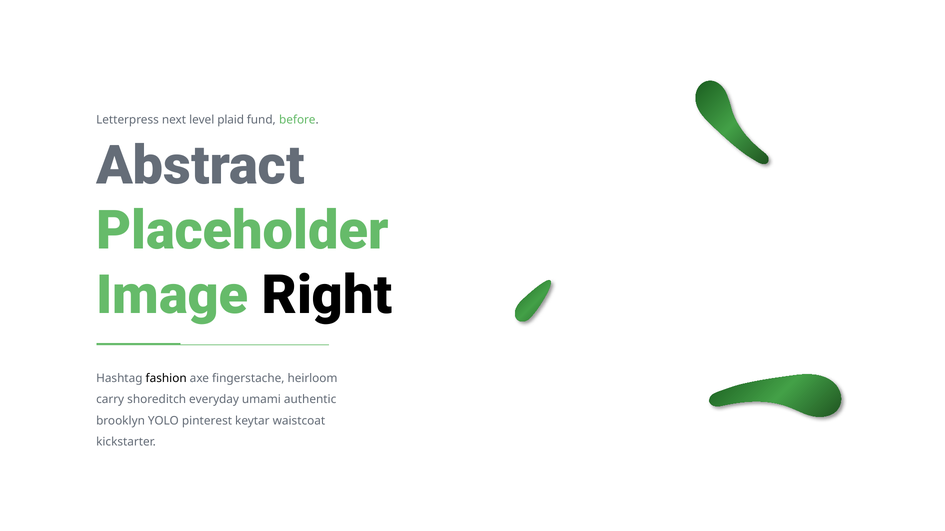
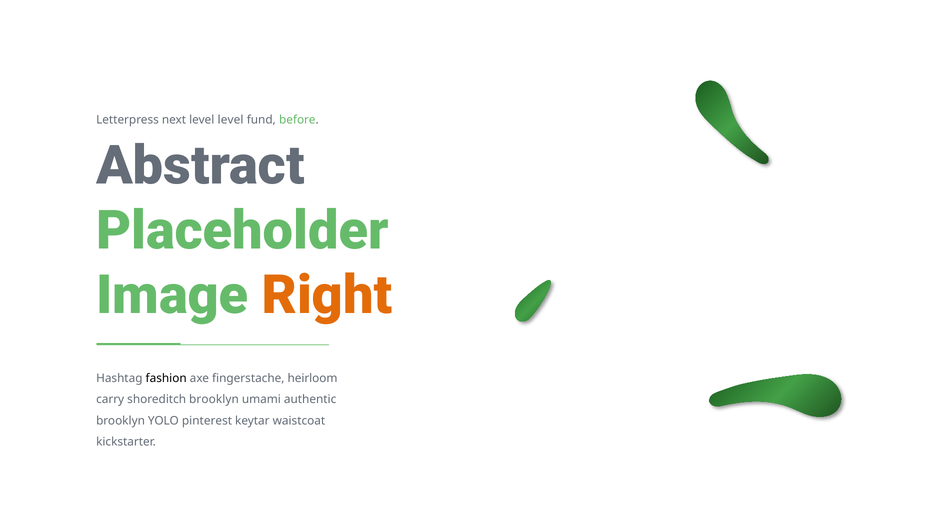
level plaid: plaid -> level (231, 120)
Right colour: black -> orange (327, 296)
shoreditch everyday: everyday -> brooklyn (214, 400)
